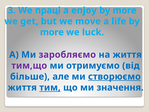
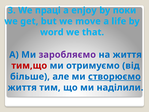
more: more -> поки (124, 10)
more: more -> word (52, 32)
luck: luck -> that (93, 32)
тим,що colour: purple -> red (29, 65)
тим underline: present -> none (50, 87)
значення: значення -> наділили (120, 87)
